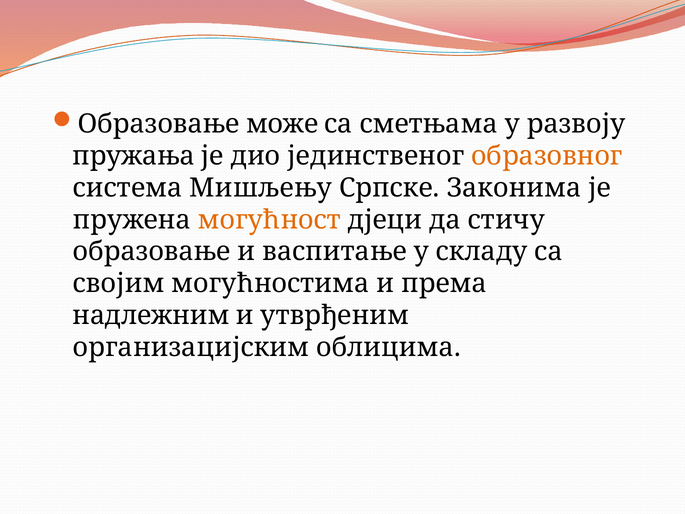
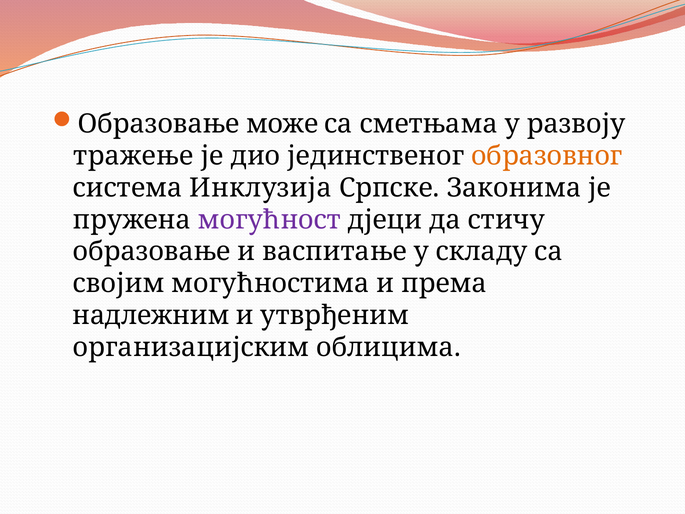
пружања: пружања -> тражење (133, 156)
Мишљењу: Мишљењу -> Инклузија (261, 188)
могућност colour: orange -> purple (269, 220)
